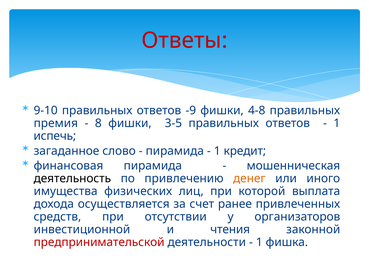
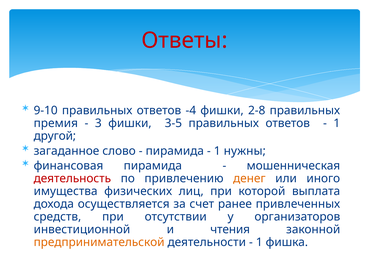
-9: -9 -> -4 (191, 110)
4-8: 4-8 -> 2-8 (257, 110)
8: 8 -> 3 (98, 123)
испечь: испечь -> другой (55, 136)
кредит: кредит -> нужны (245, 151)
деятельность colour: black -> red (72, 178)
предпринимательской colour: red -> orange (99, 242)
